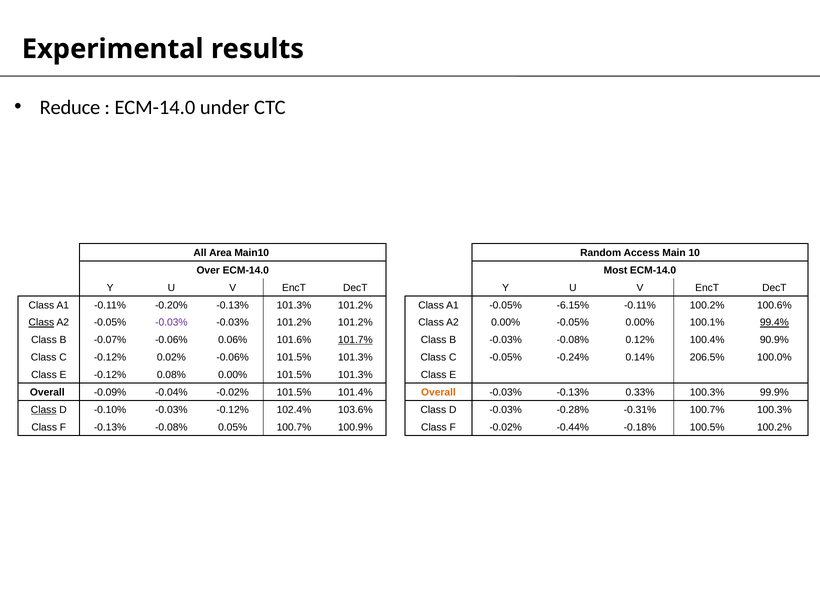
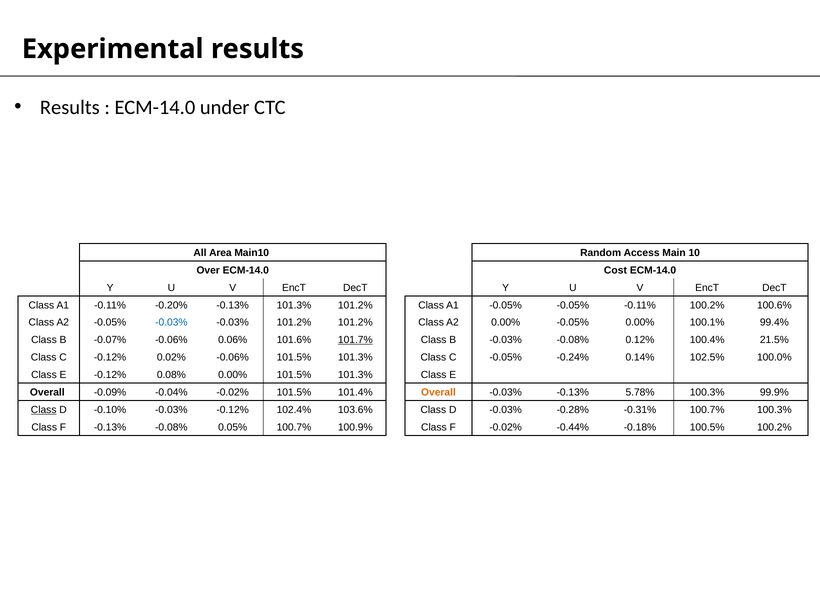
Reduce: Reduce -> Results (70, 107)
Most: Most -> Cost (615, 270)
-0.05% -6.15%: -6.15% -> -0.05% (573, 305)
Class underline: present -> none (41, 323)
-0.03% colour: purple -> blue (171, 323)
99.4% underline: present -> none (774, 323)
90.9%: 90.9% -> 21.5% (774, 340)
206.5%: 206.5% -> 102.5% (707, 357)
0.33%: 0.33% -> 5.78% (640, 392)
